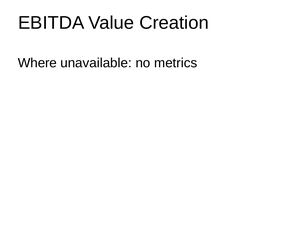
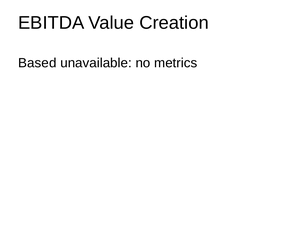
Where: Where -> Based (37, 63)
